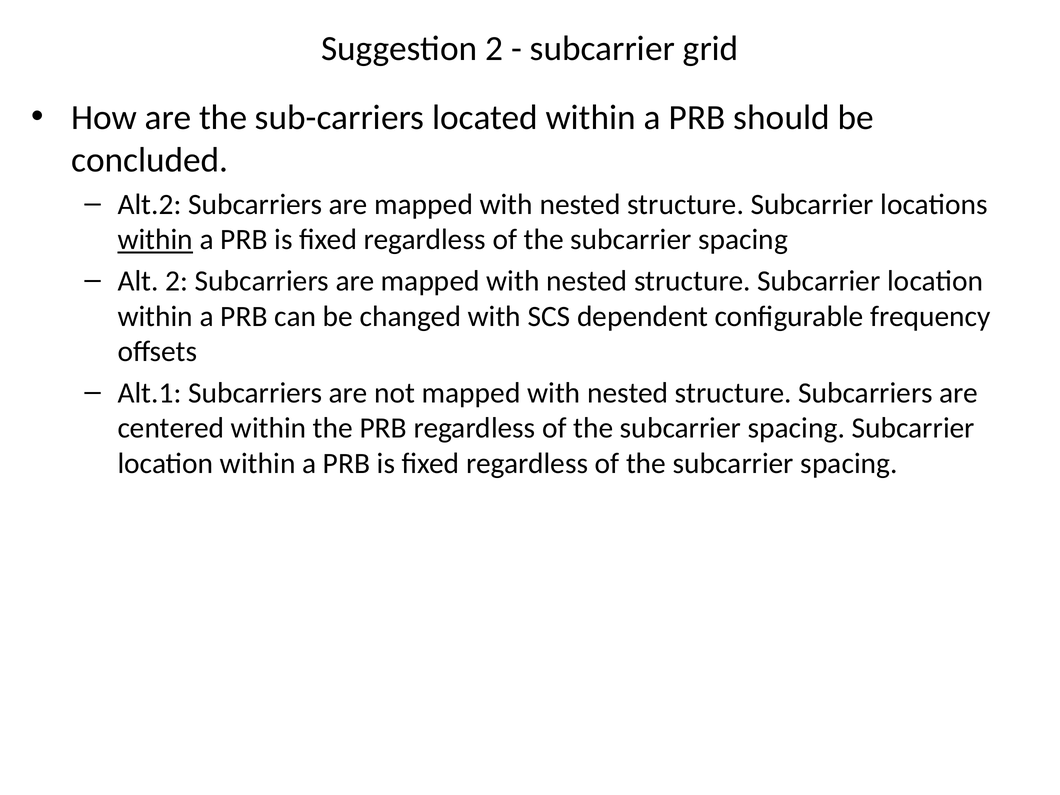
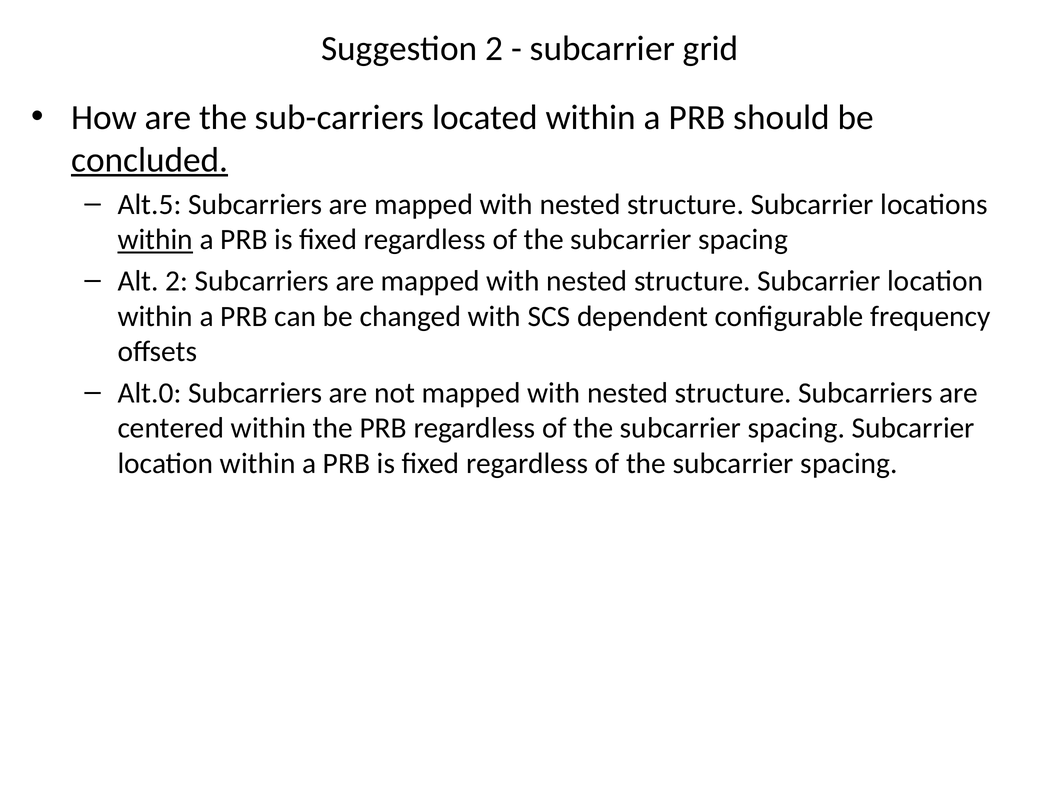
concluded underline: none -> present (150, 160)
Alt.2: Alt.2 -> Alt.5 (149, 204)
Alt.1: Alt.1 -> Alt.0 (149, 393)
